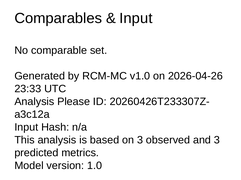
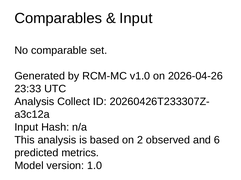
Please: Please -> Collect (74, 102)
on 3: 3 -> 2 (140, 141)
and 3: 3 -> 6 (217, 141)
